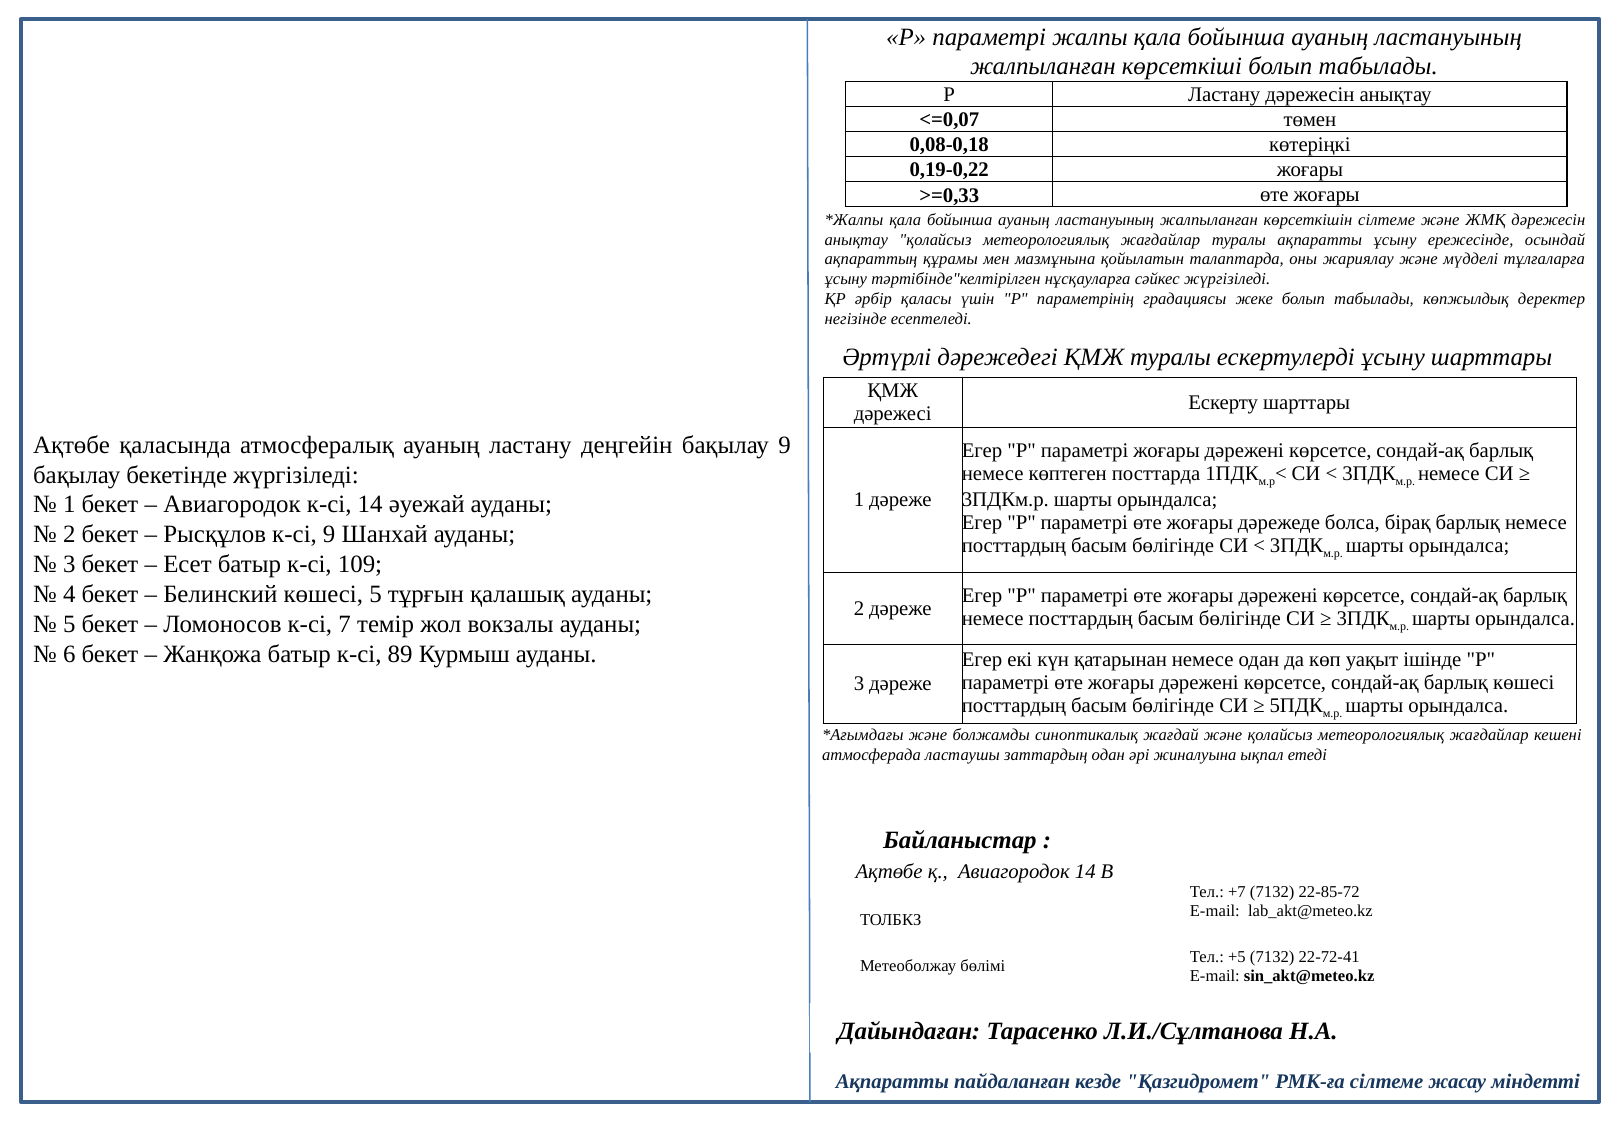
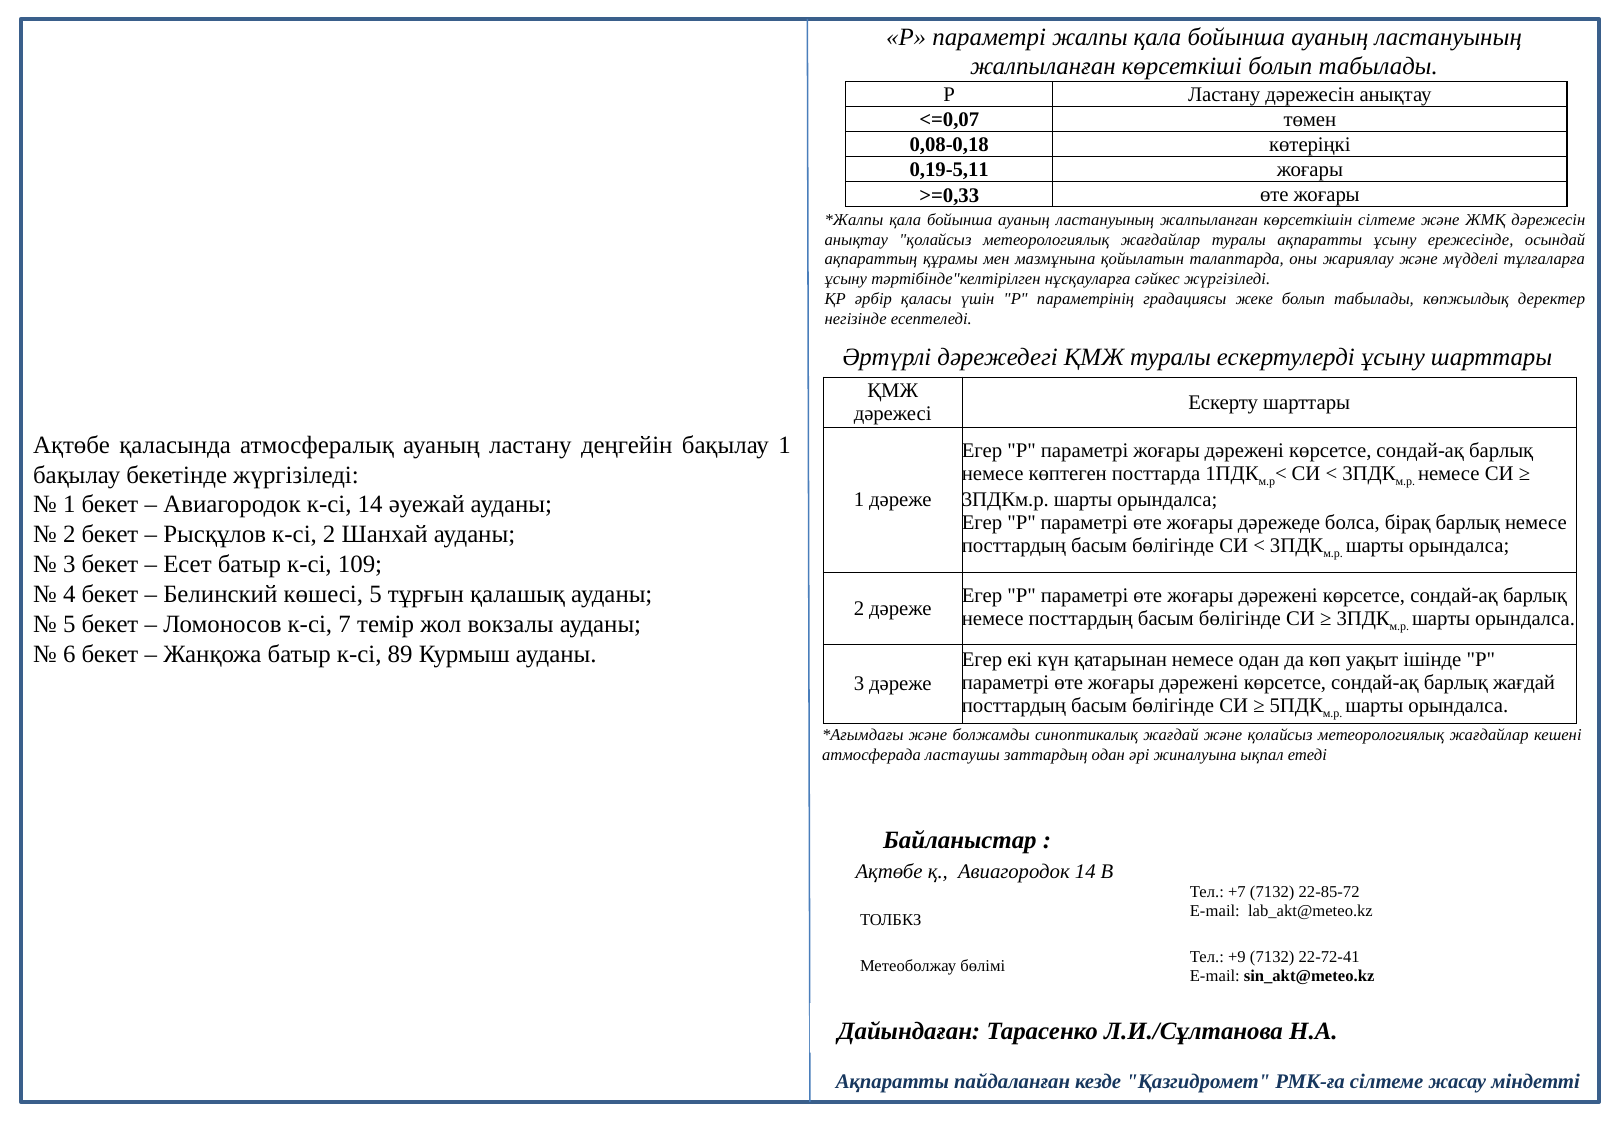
0,19-0,22: 0,19-0,22 -> 0,19-5,11 (949, 170)
бақылау 9: 9 -> 1 (785, 445)
к-сі 9: 9 -> 2 (329, 535)
барлық көшесі: көшесі -> жағдай (1524, 683)
+5: +5 -> +9 (1237, 958)
